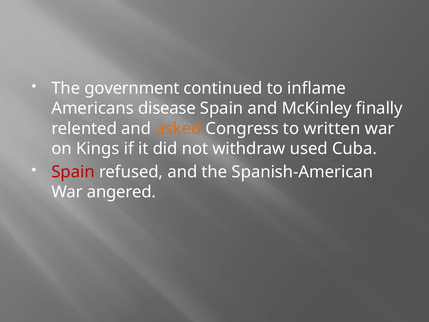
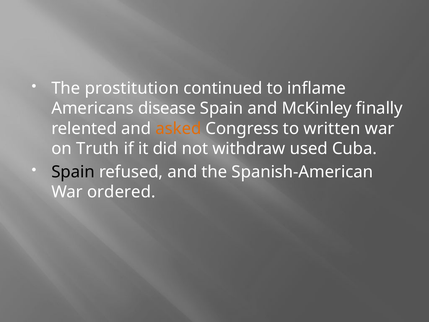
government: government -> prostitution (132, 88)
Kings: Kings -> Truth (98, 148)
Spain colour: red -> black (73, 172)
angered: angered -> ordered (121, 192)
